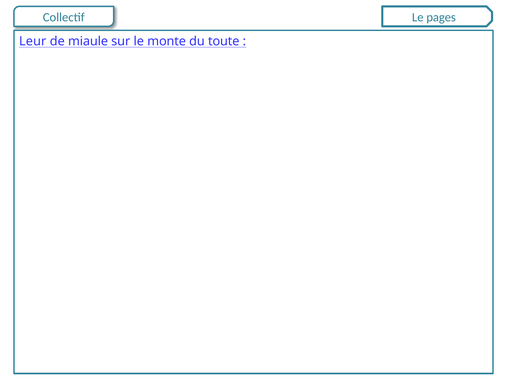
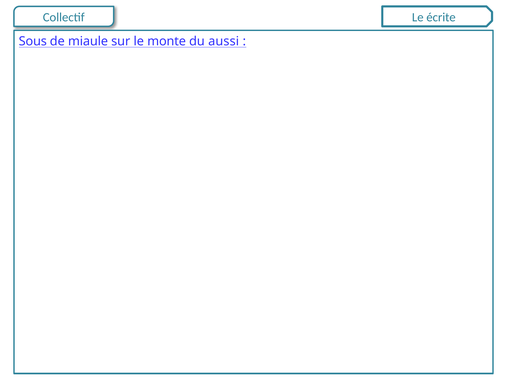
pages: pages -> écrite (441, 17)
Leur: Leur -> Sous (33, 41)
toute: toute -> aussi (224, 41)
